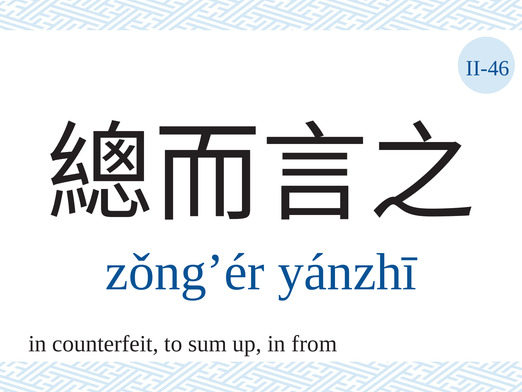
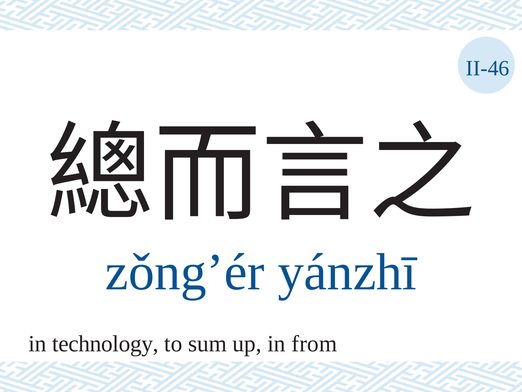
counterfeit: counterfeit -> technology (105, 344)
